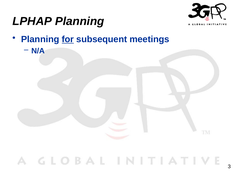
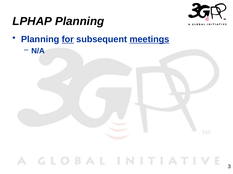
meetings underline: none -> present (149, 40)
